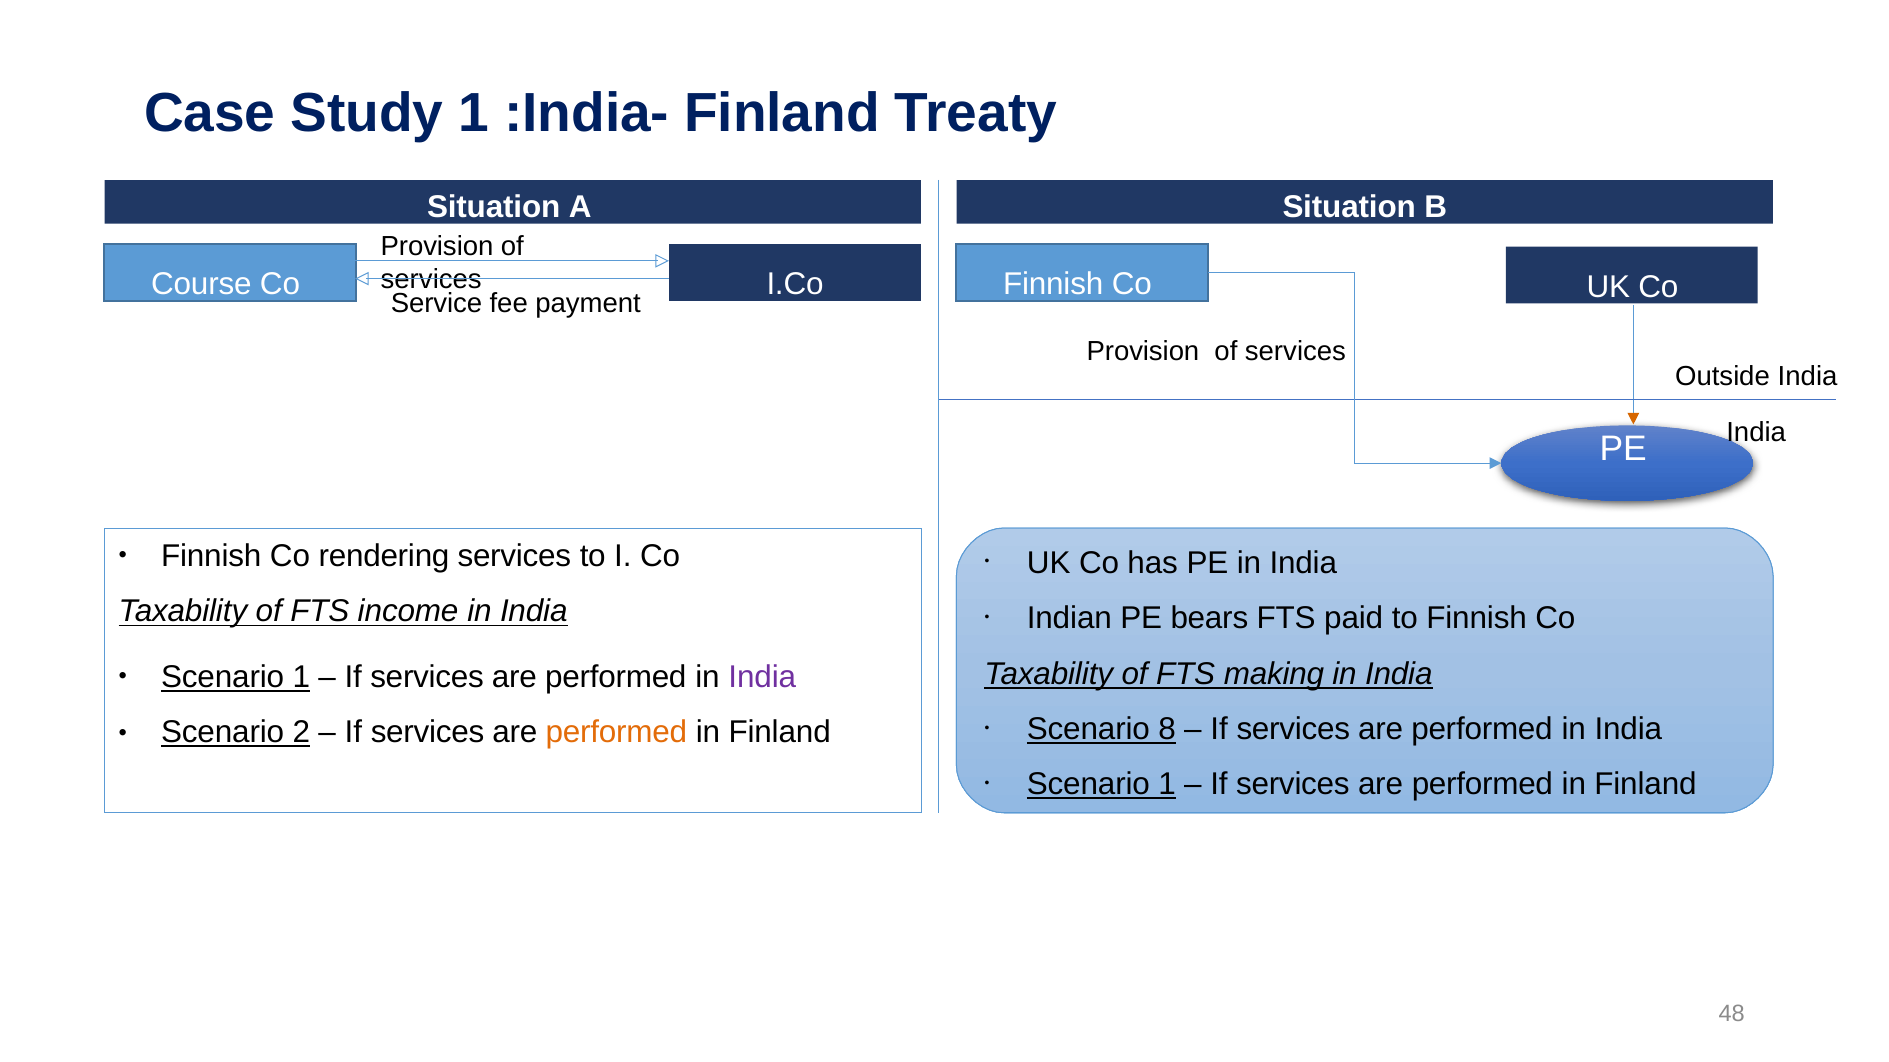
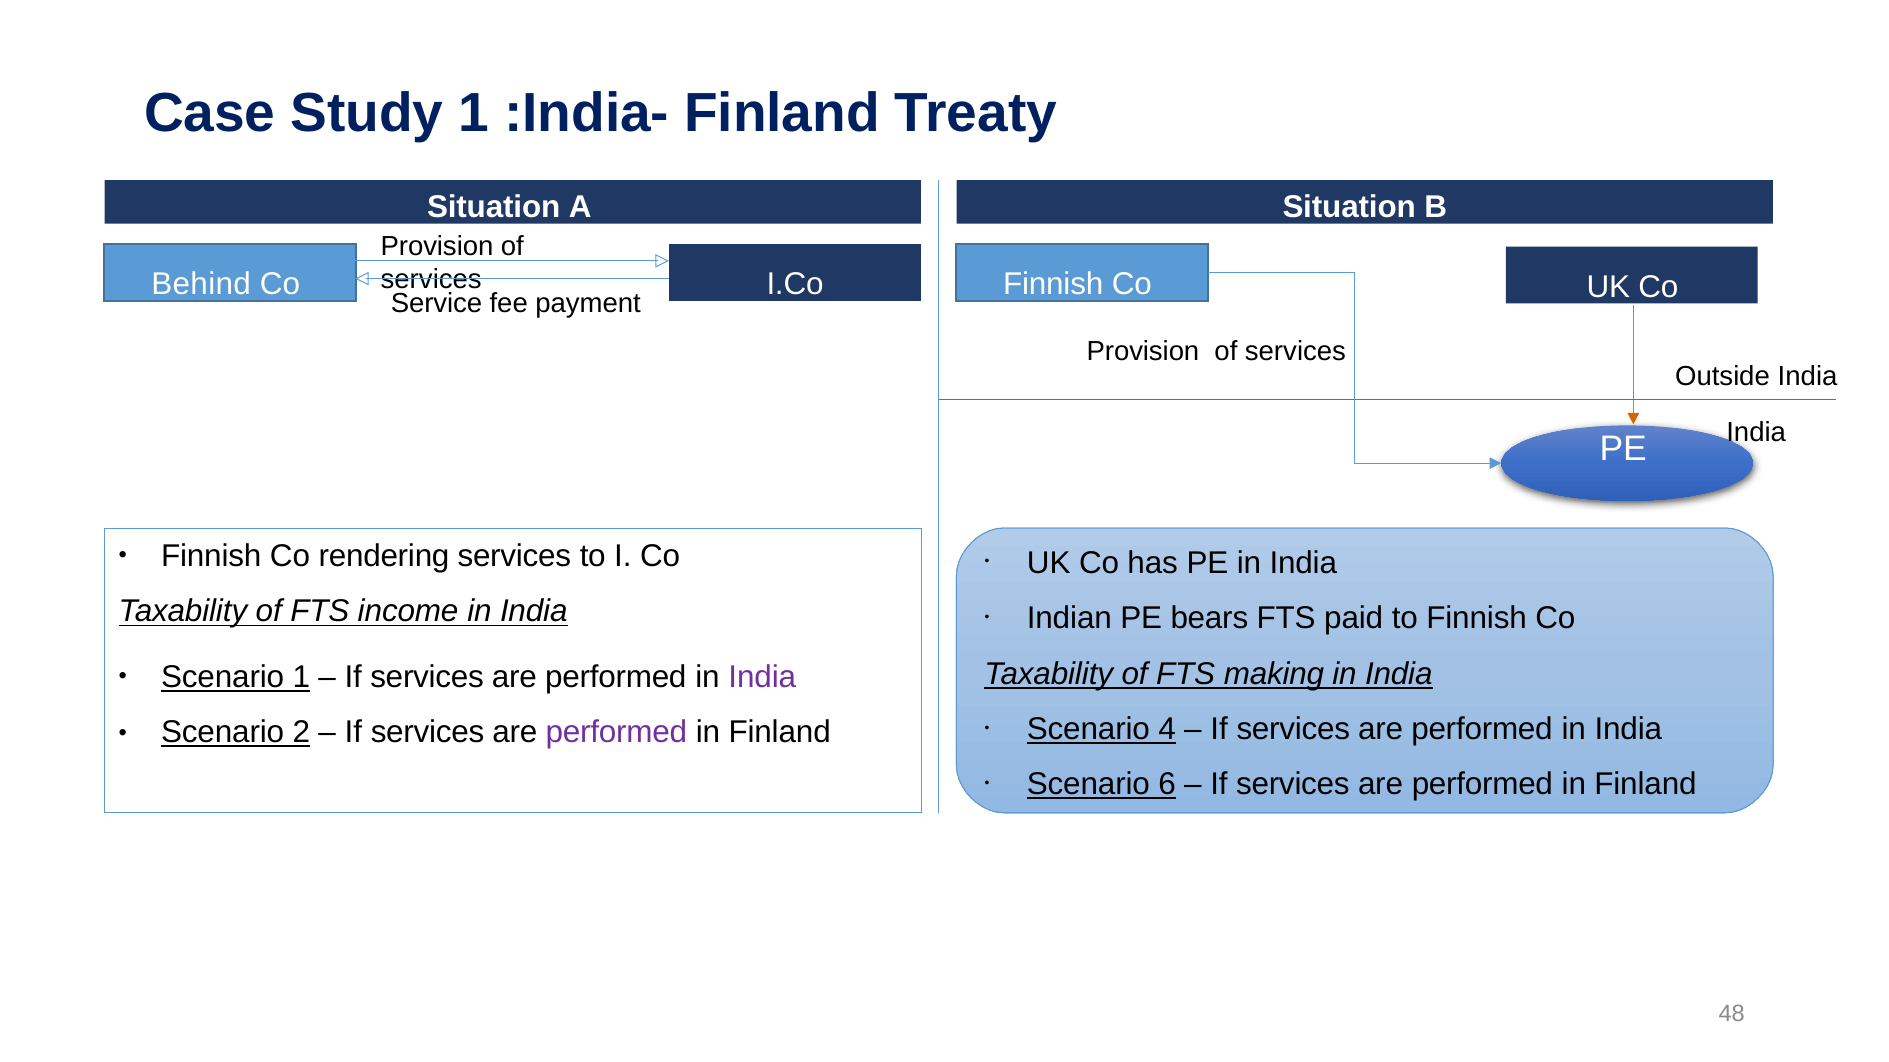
Course: Course -> Behind (201, 284)
8: 8 -> 4 (1167, 729)
performed colour: orange -> purple (616, 732)
1: 1 -> 6 (1167, 784)
